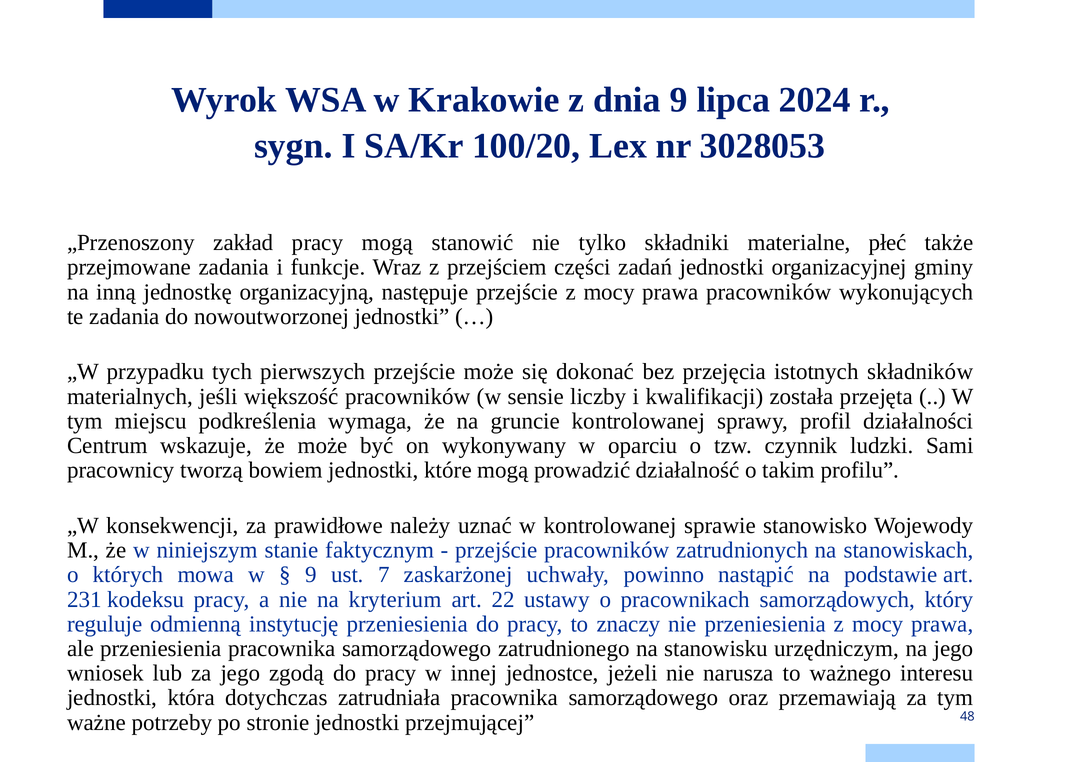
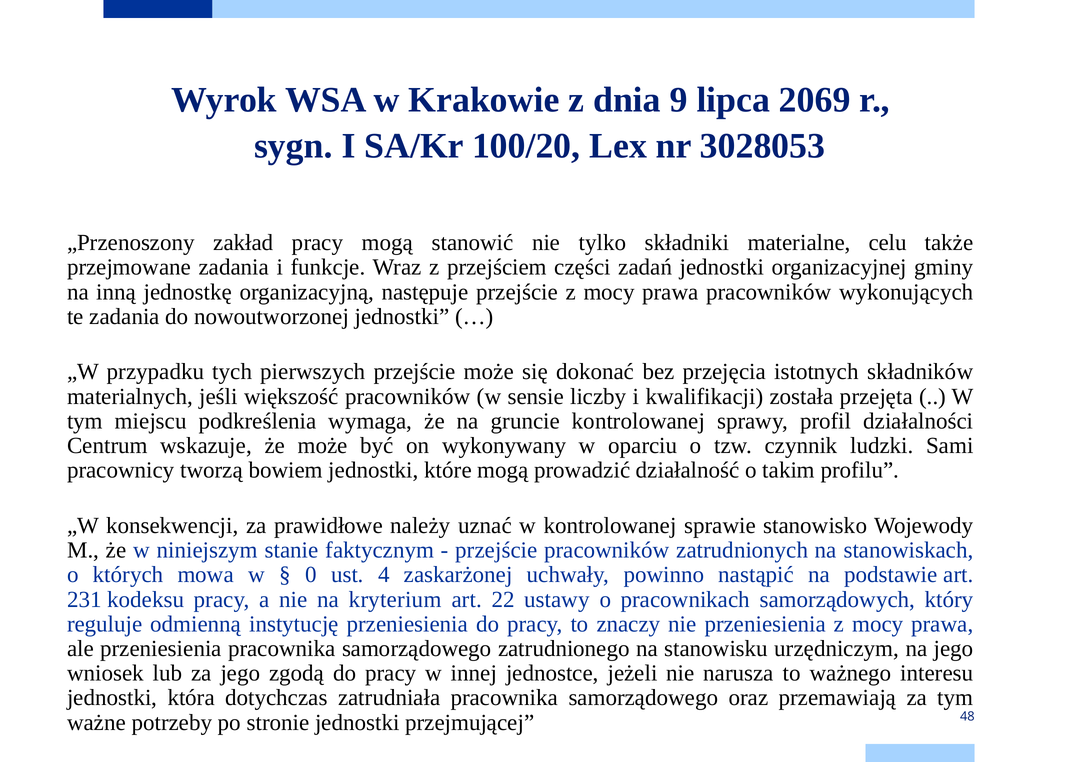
2024: 2024 -> 2069 (815, 100)
płeć: płeć -> celu (888, 243)
9: 9 -> 0 (311, 575)
7: 7 -> 4 (384, 575)
